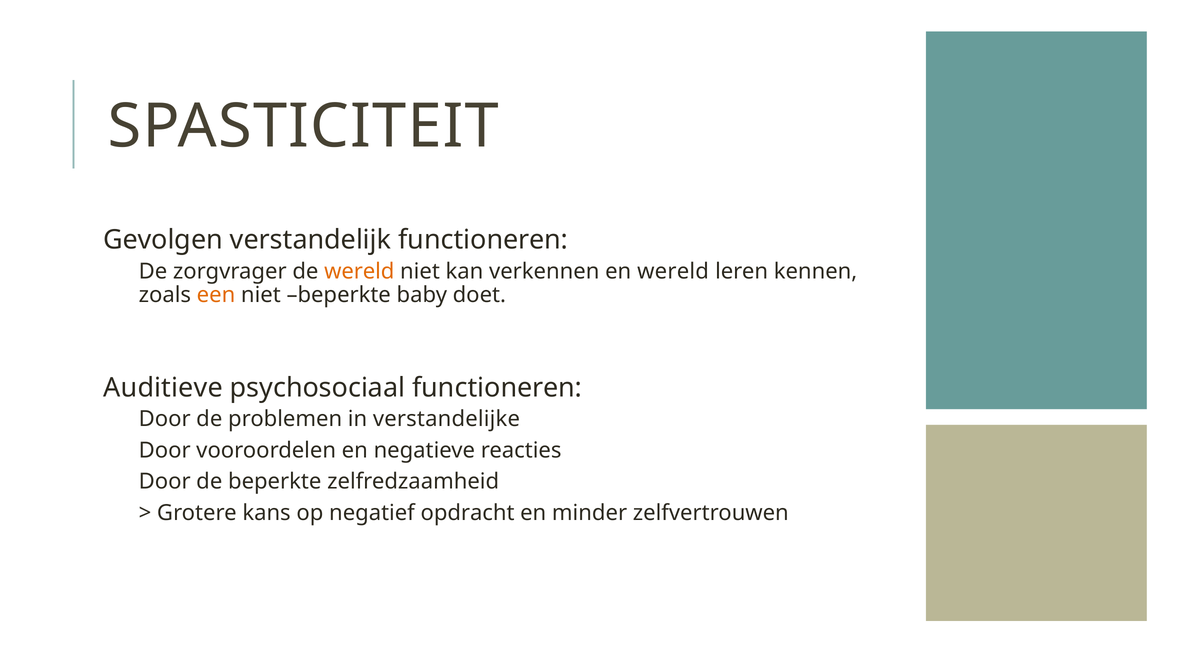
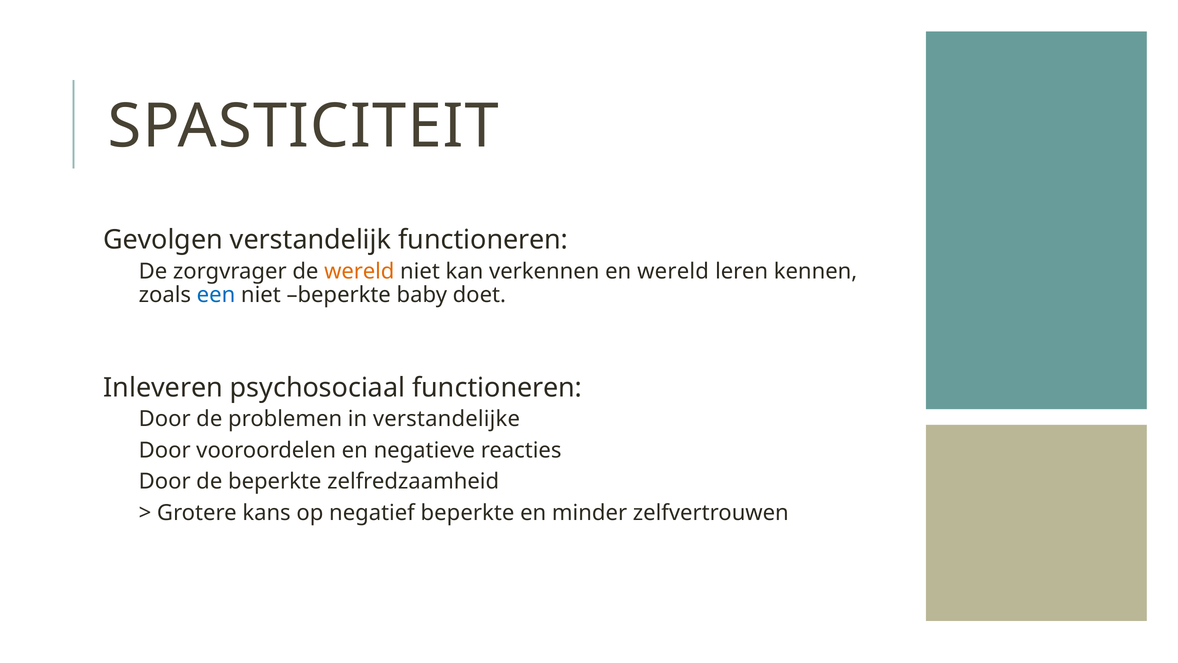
een colour: orange -> blue (216, 295)
Auditieve: Auditieve -> Inleveren (163, 387)
negatief opdracht: opdracht -> beperkte (467, 513)
